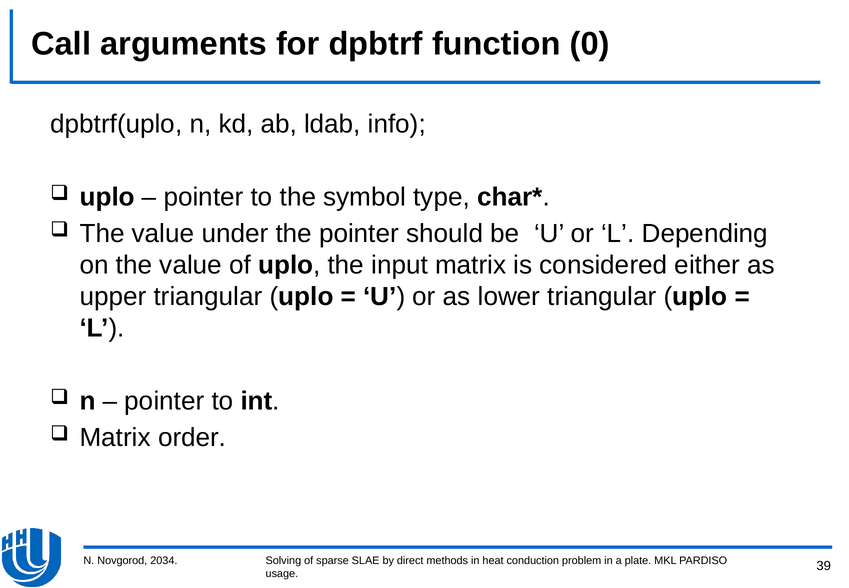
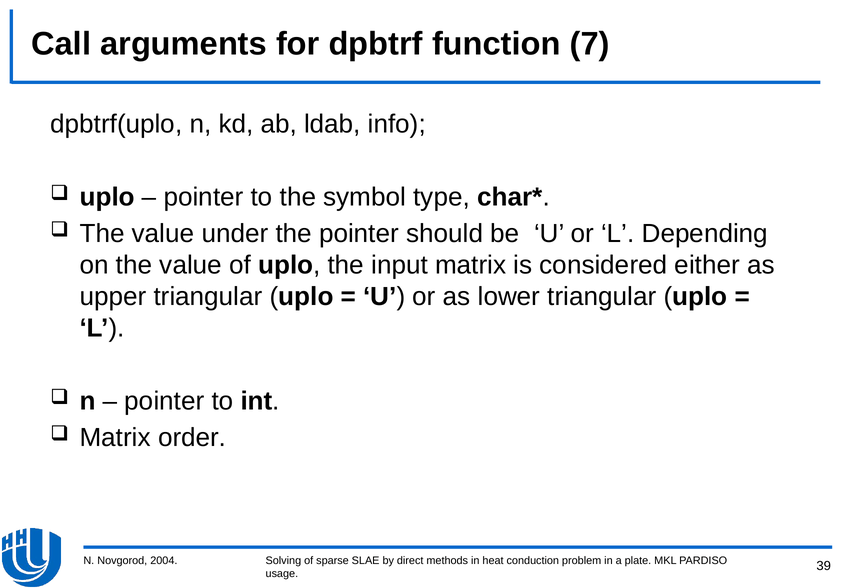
0: 0 -> 7 (590, 44)
2034: 2034 -> 2004 (164, 560)
